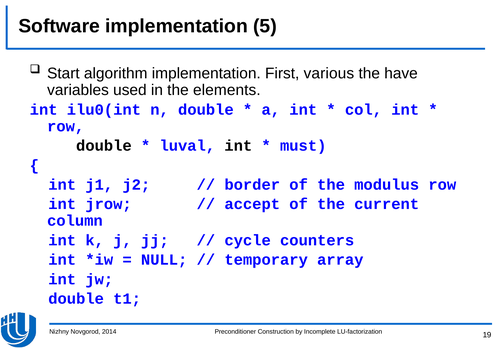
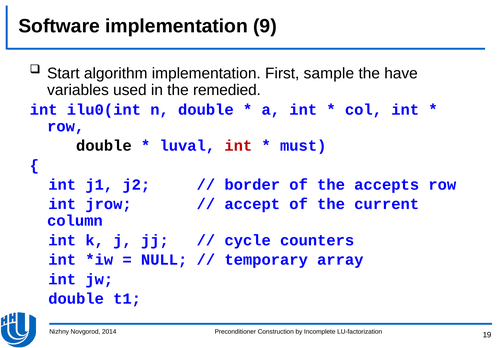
5: 5 -> 9 (265, 26)
various: various -> sample (329, 73)
elements: elements -> remedied (227, 90)
int colour: black -> red (238, 146)
modulus: modulus -> accepts (387, 184)
